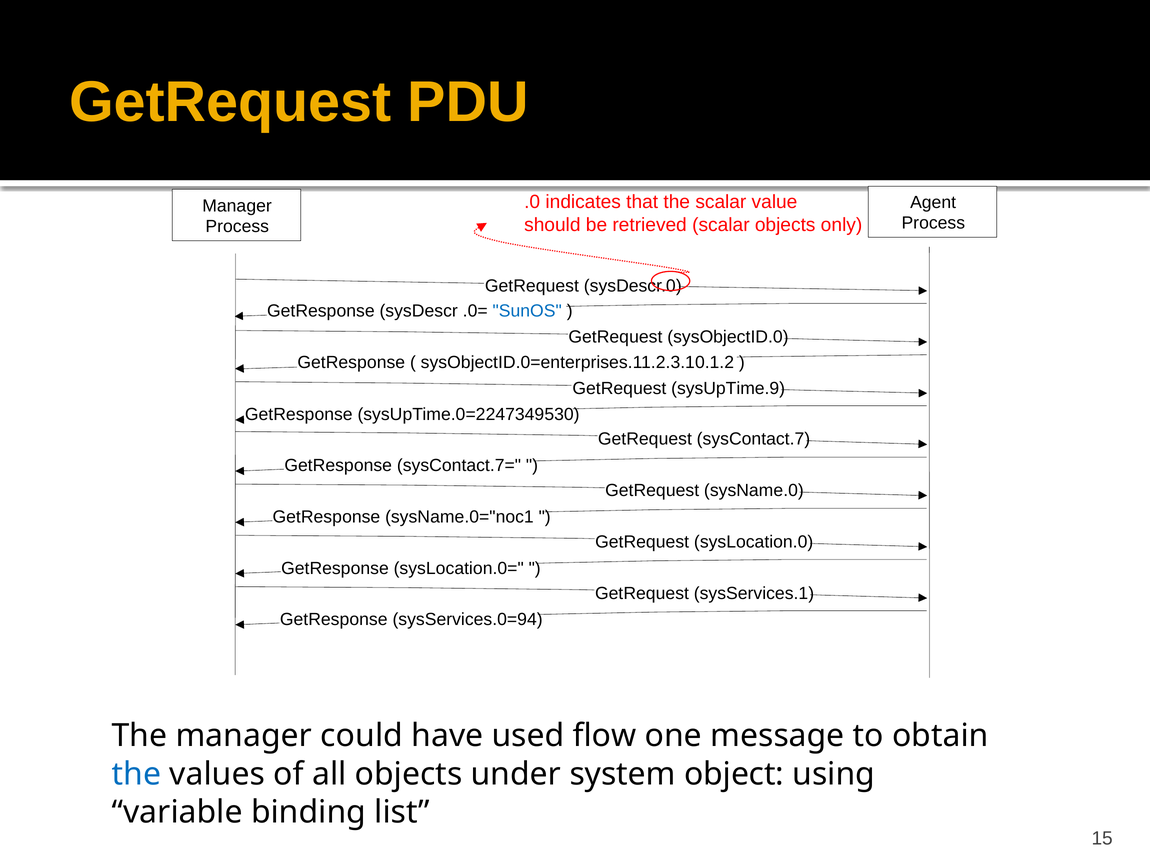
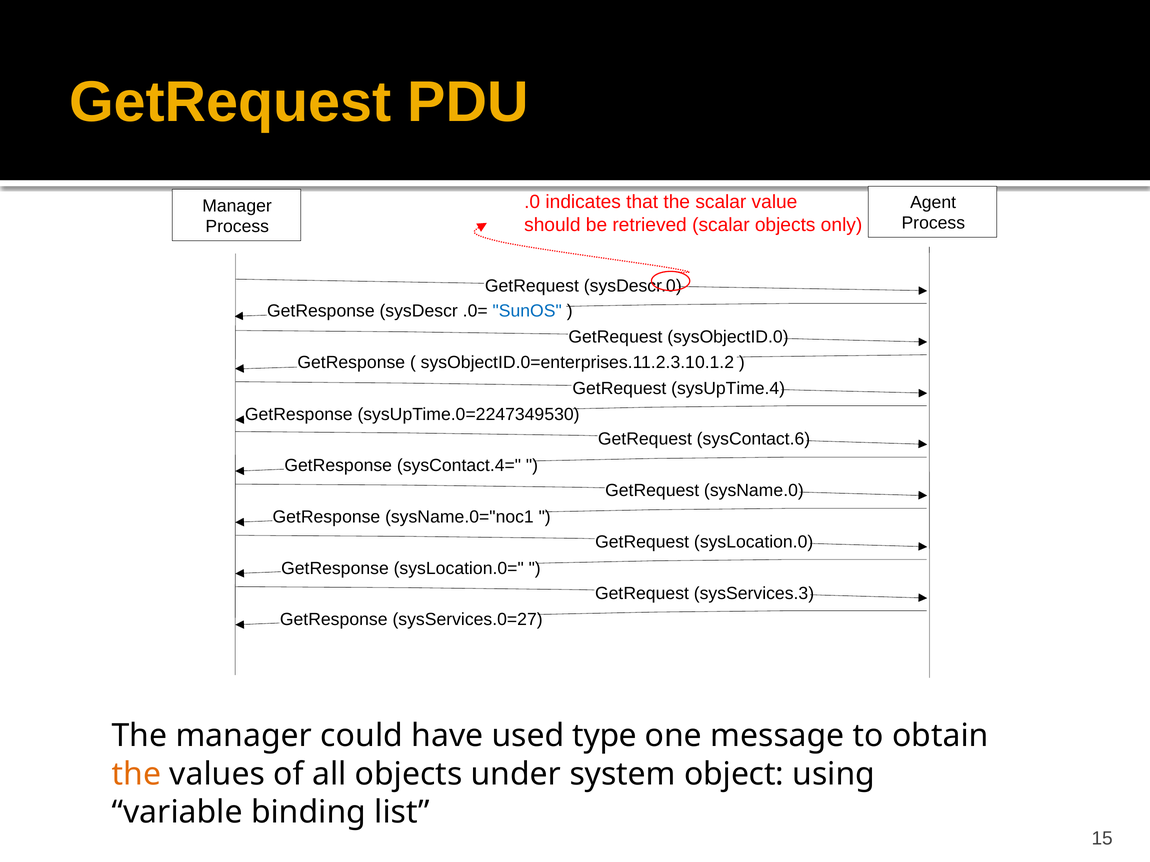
sysUpTime.9: sysUpTime.9 -> sysUpTime.4 (728, 389)
sysContact.7: sysContact.7 -> sysContact.6 (753, 439)
sysContact.7=: sysContact.7= -> sysContact.4= (459, 466)
sysServices.1: sysServices.1 -> sysServices.3 (754, 594)
sysServices.0=94: sysServices.0=94 -> sysServices.0=27 (468, 620)
flow: flow -> type (605, 736)
the colour: blue -> orange (136, 775)
